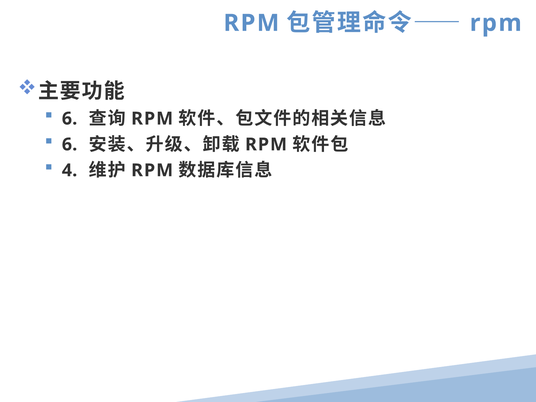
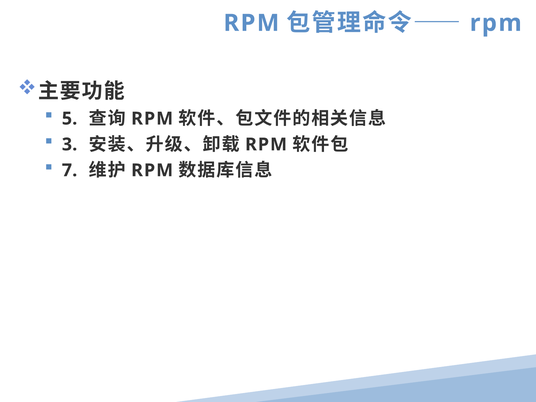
6: 6 -> 5 (70, 119)
6: 6 -> 3 (70, 144)
4: 4 -> 7 (70, 170)
